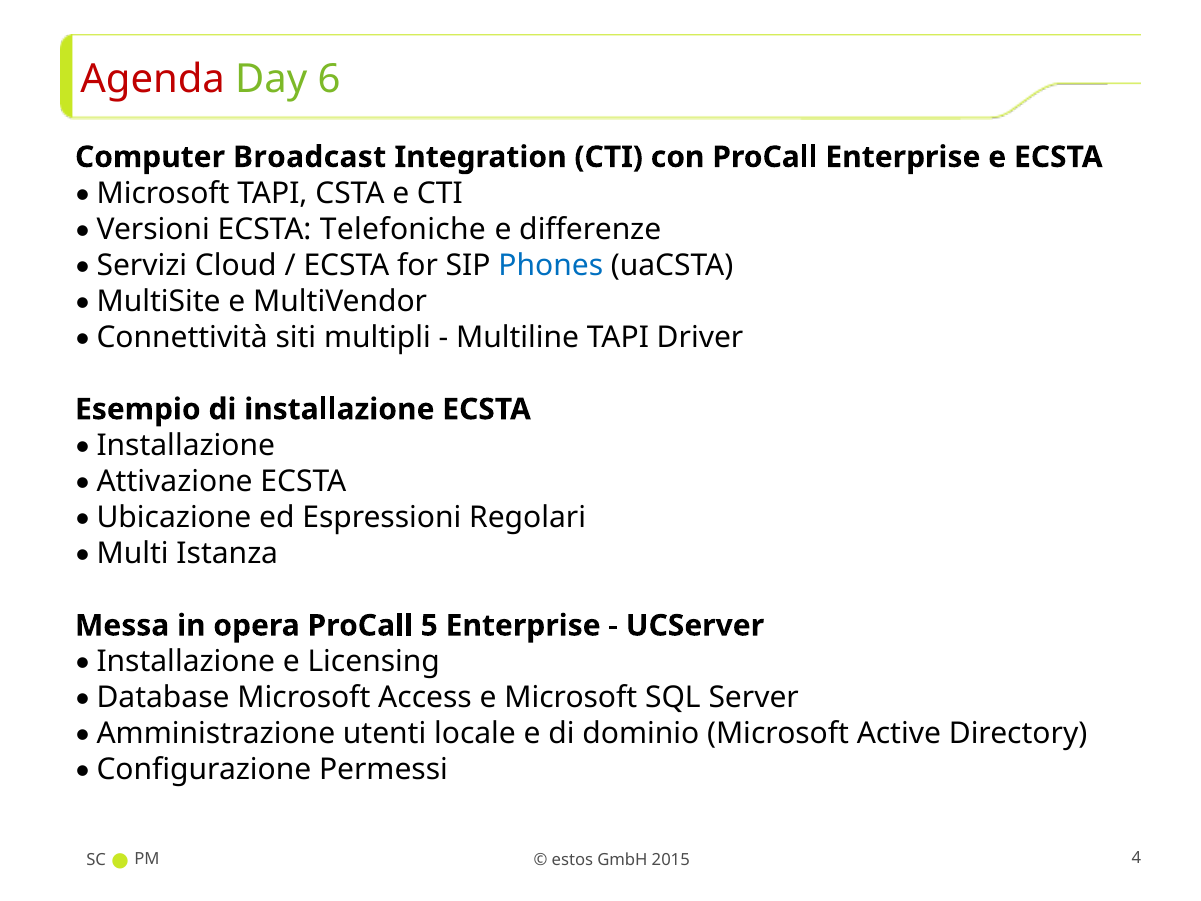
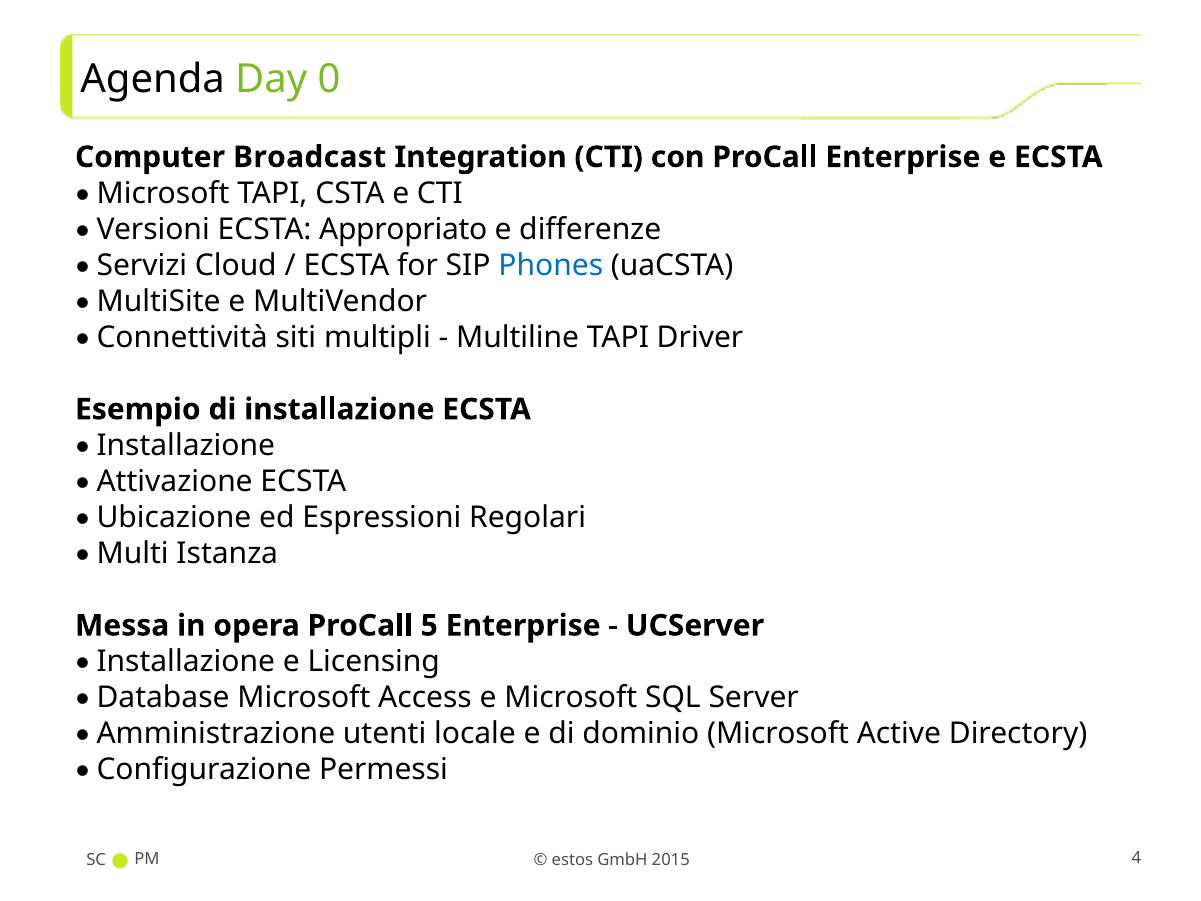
Agenda colour: red -> black (153, 79)
6: 6 -> 0 (329, 79)
Telefoniche: Telefoniche -> Appropriato (403, 229)
